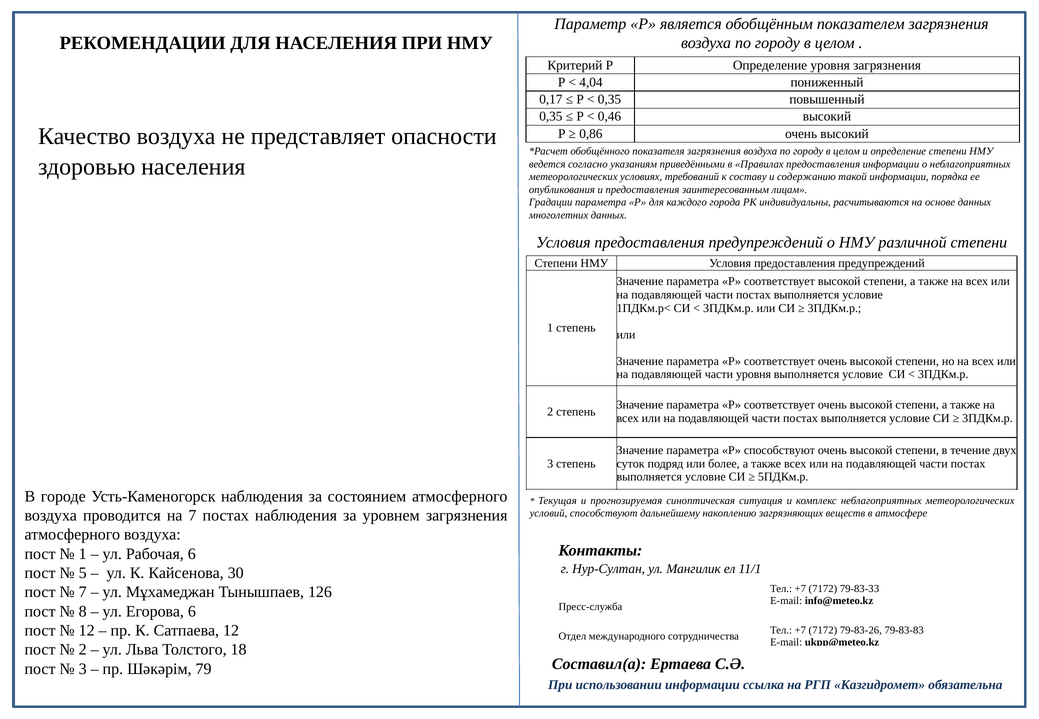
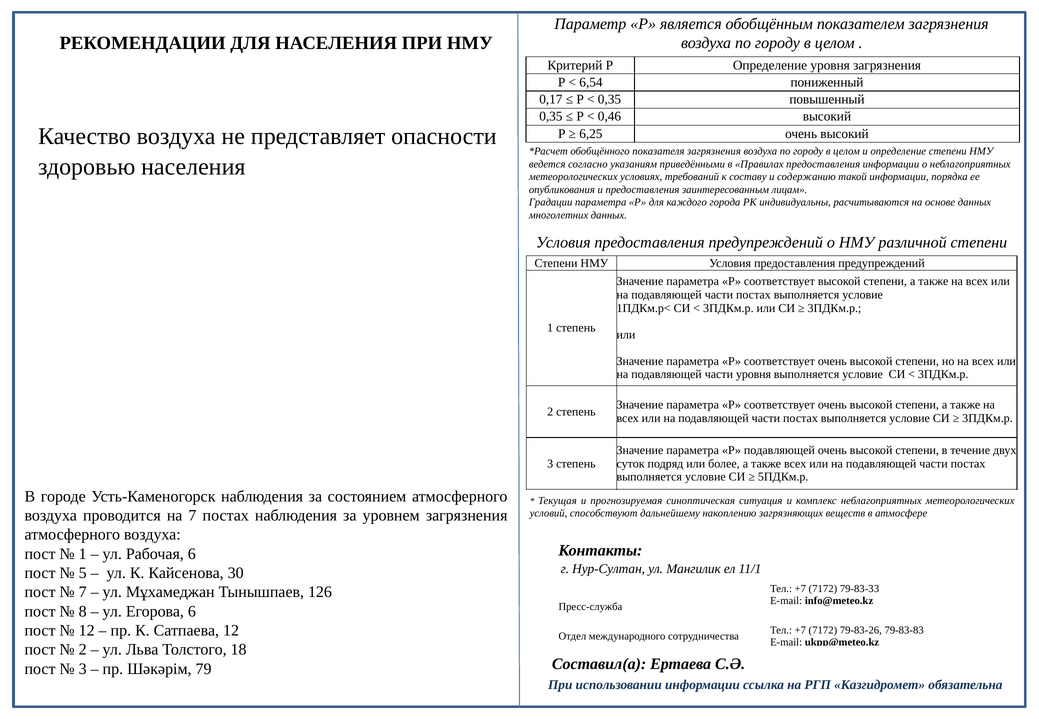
4,04: 4,04 -> 6,54 (591, 82)
0,86: 0,86 -> 6,25 (591, 134)
Р способствуют: способствуют -> подавляющей (779, 450)
